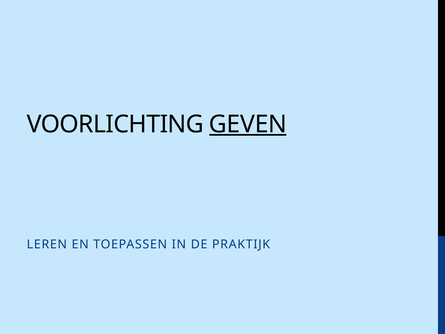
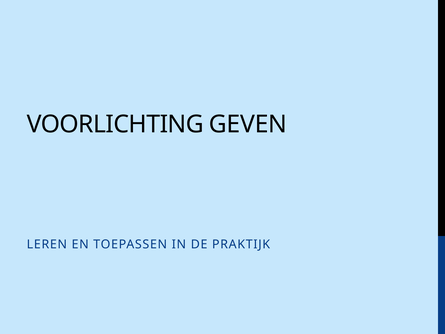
GEVEN underline: present -> none (248, 124)
